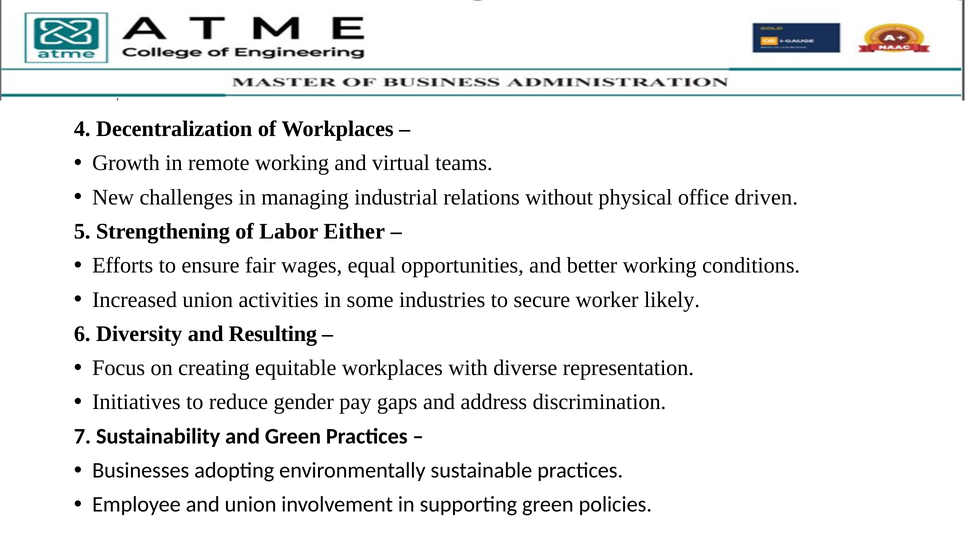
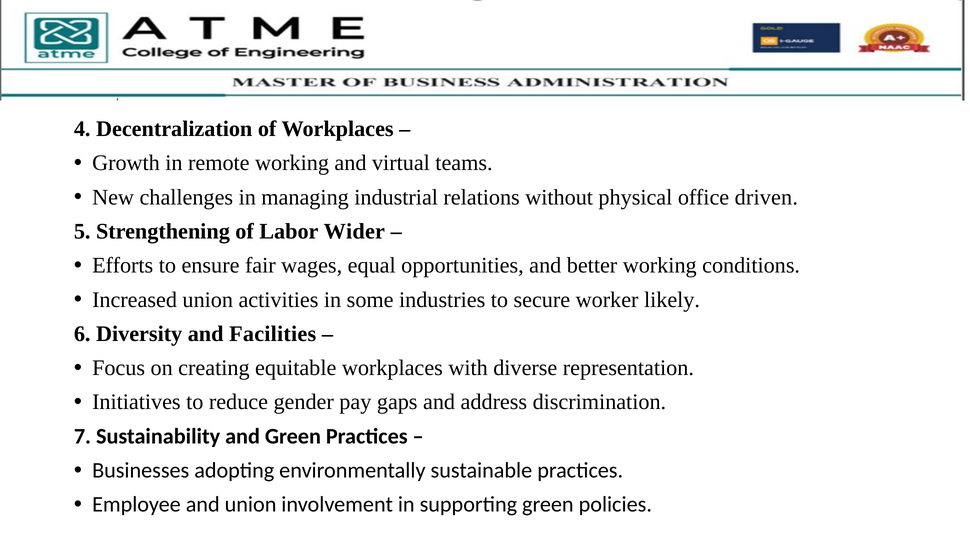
Either: Either -> Wider (354, 231)
Resulting: Resulting -> Facilities (273, 334)
